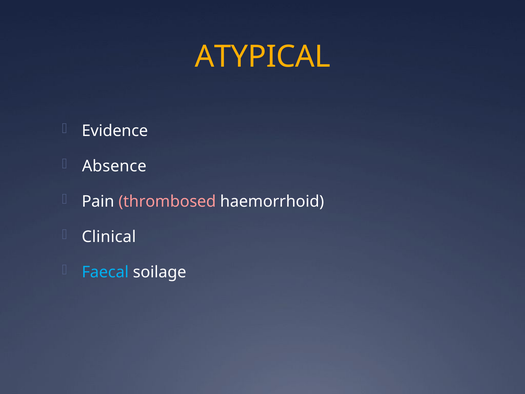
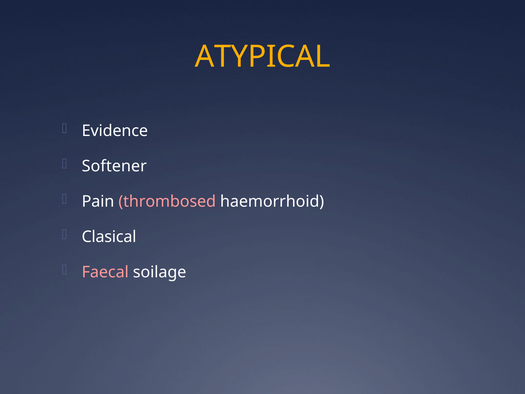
Absence: Absence -> Softener (114, 166)
Clinical: Clinical -> Clasical (109, 237)
Faecal colour: light blue -> pink (105, 272)
